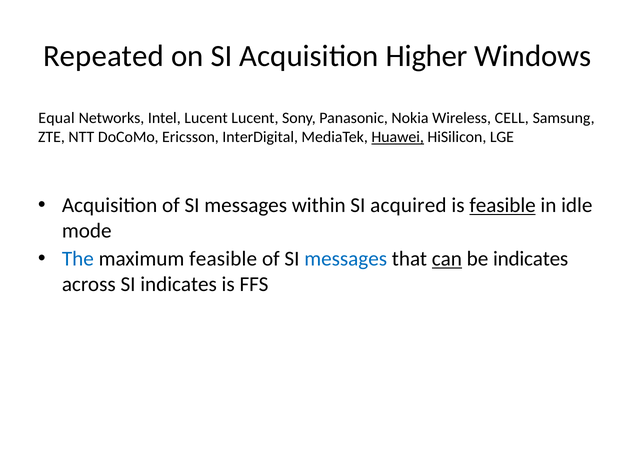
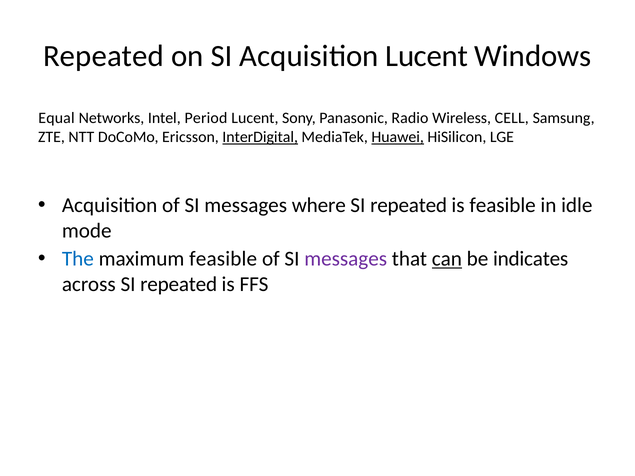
Acquisition Higher: Higher -> Lucent (427, 56)
Intel Lucent: Lucent -> Period (206, 118)
Nokia: Nokia -> Radio (410, 118)
InterDigital underline: none -> present (260, 137)
within: within -> where (319, 205)
acquired: acquired -> repeated (409, 205)
feasible underline: present -> none (503, 205)
messages colour: blue -> purple (346, 259)
across SI indicates: indicates -> repeated (179, 284)
